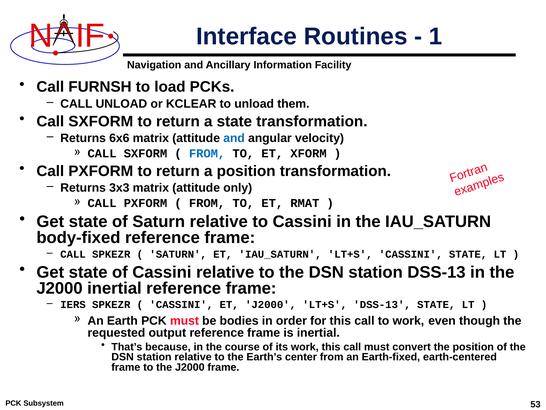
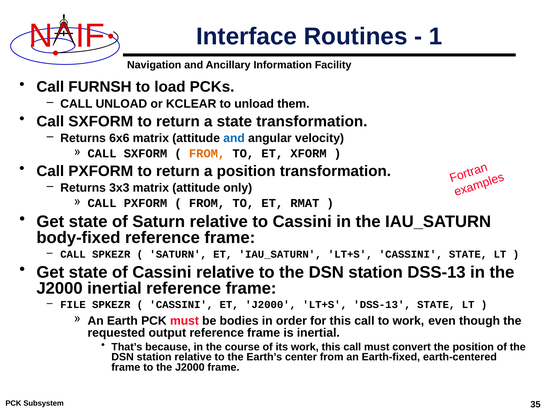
FROM colour: blue -> orange (207, 153)
IERS: IERS -> FILE (73, 305)
53: 53 -> 35 (536, 404)
